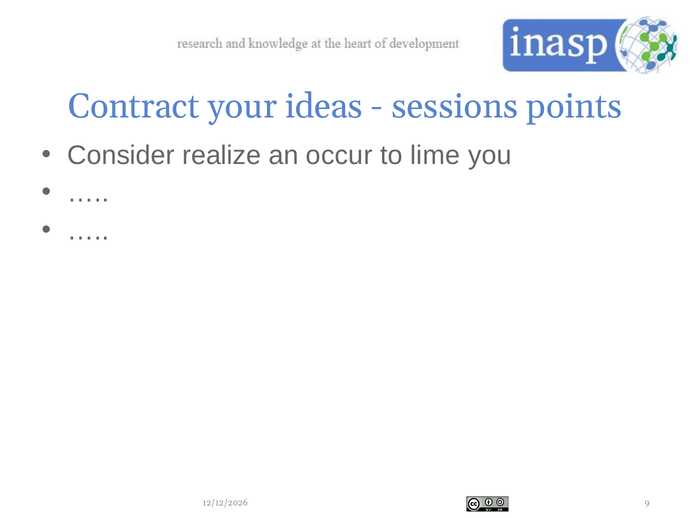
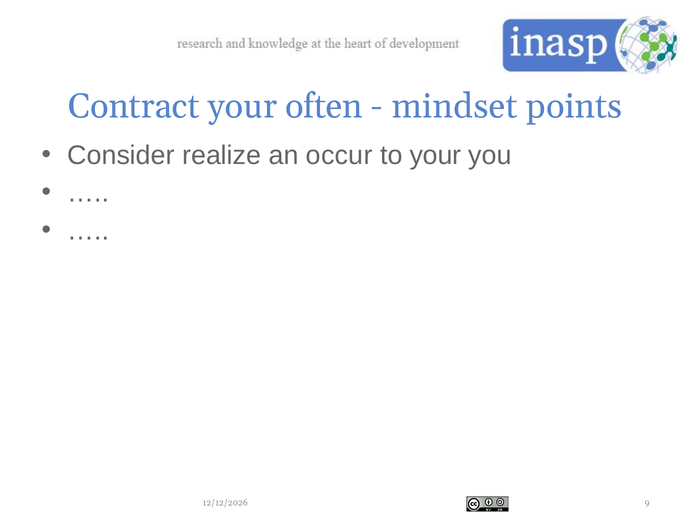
ideas: ideas -> often (324, 107)
sessions: sessions -> mindset (455, 107)
to lime: lime -> your (436, 156)
